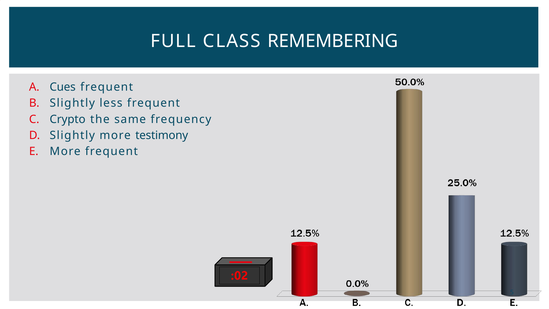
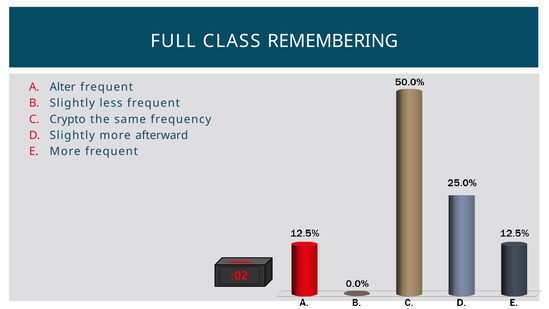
Cues: Cues -> Alter (63, 87)
testimony: testimony -> afterward (162, 135)
